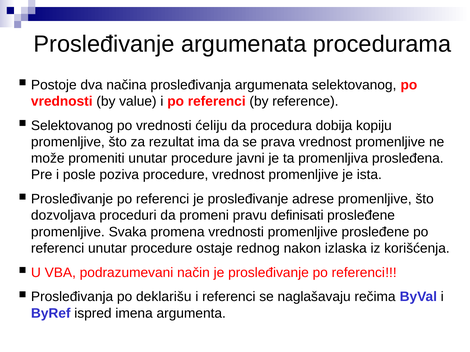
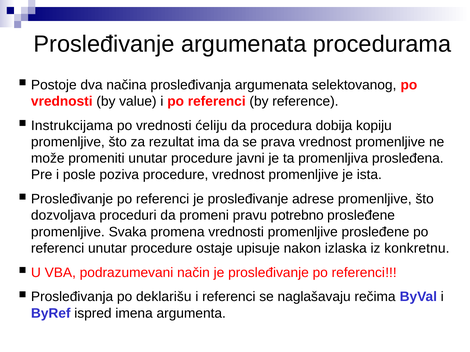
Selektovanog: Selektovanog -> Instrukcijama (72, 126)
definisati: definisati -> potrebno (297, 216)
rednog: rednog -> upisuje (258, 249)
korišćenja: korišćenja -> konkretnu (417, 249)
